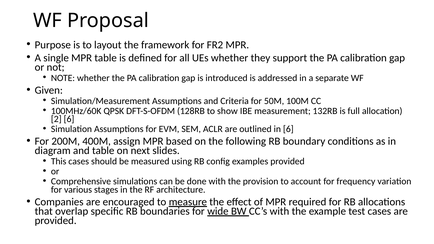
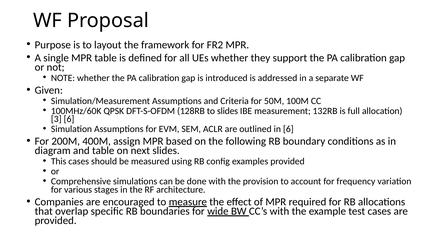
to show: show -> slides (228, 111)
2: 2 -> 3 (56, 119)
